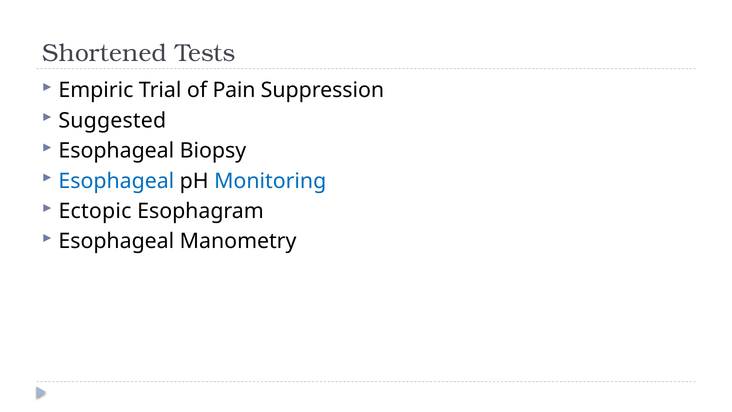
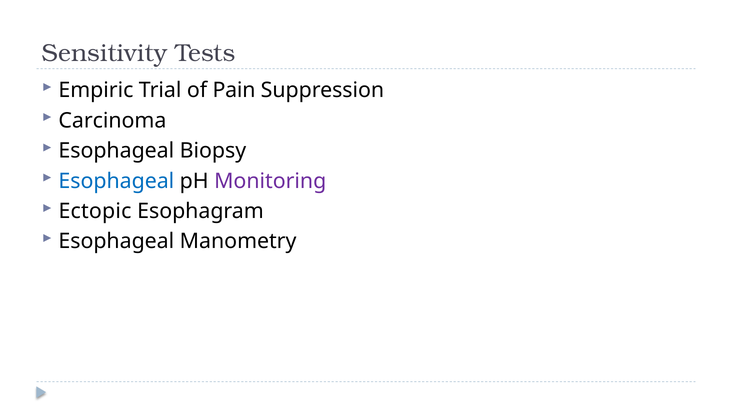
Shortened: Shortened -> Sensitivity (105, 53)
Suggested: Suggested -> Carcinoma (112, 120)
Monitoring colour: blue -> purple (270, 181)
